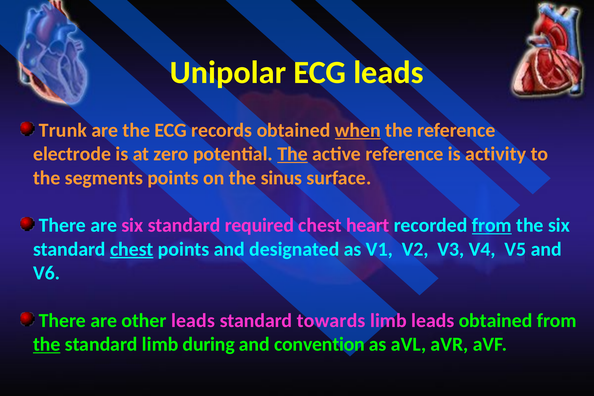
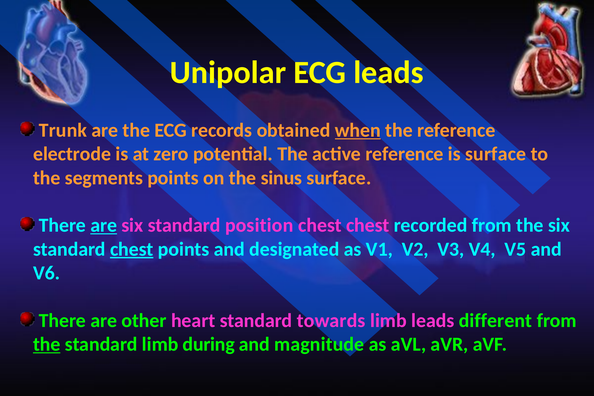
The underline: present -> none (293, 154)
is activity: activity -> surface (496, 154)
are underline: none -> present (104, 225)
required: required -> position (259, 225)
chest heart: heart -> chest (368, 225)
from underline: present -> none (492, 225)
other leads: leads -> heart (193, 320)
leads obtained: obtained -> different (495, 320)
convention: convention -> magnitude (319, 344)
